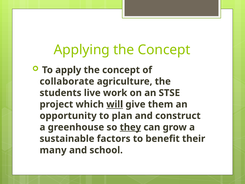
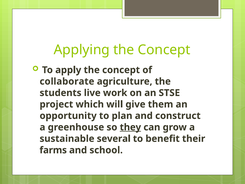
will underline: present -> none (115, 104)
factors: factors -> several (114, 139)
many: many -> farms (53, 150)
